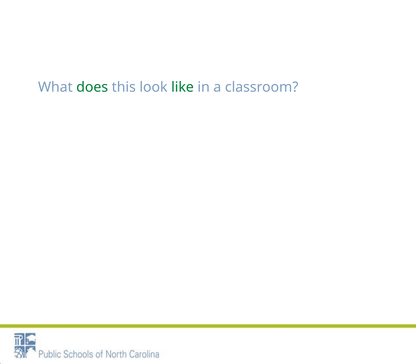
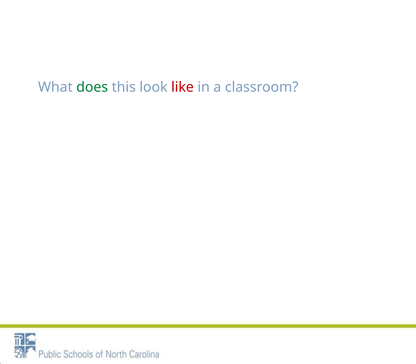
like colour: green -> red (183, 87)
